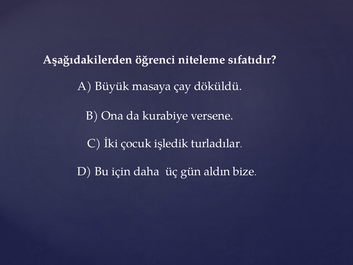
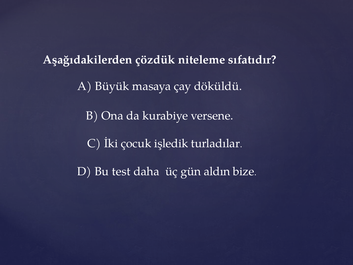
öğrenci: öğrenci -> çözdük (155, 60)
için: için -> test (121, 171)
